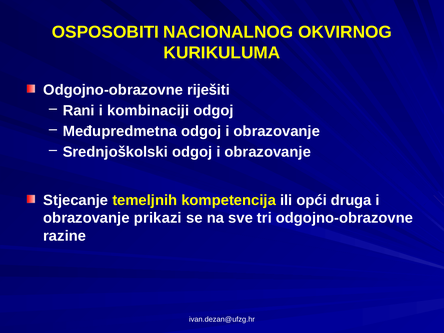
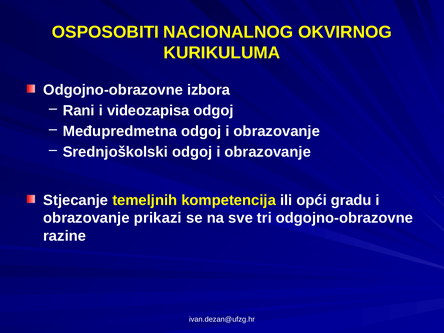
riješiti: riješiti -> izbora (209, 90)
kombinaciji: kombinaciji -> videozapisa (148, 111)
druga: druga -> gradu (351, 200)
